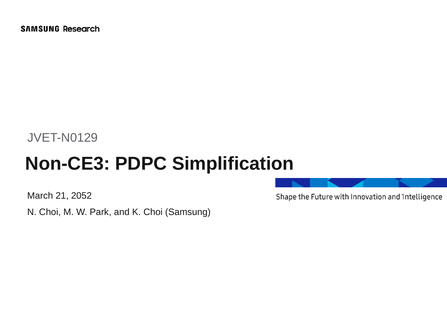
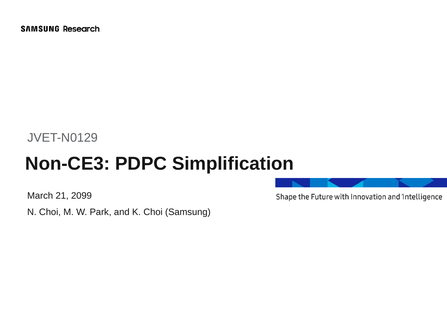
2052: 2052 -> 2099 (81, 196)
